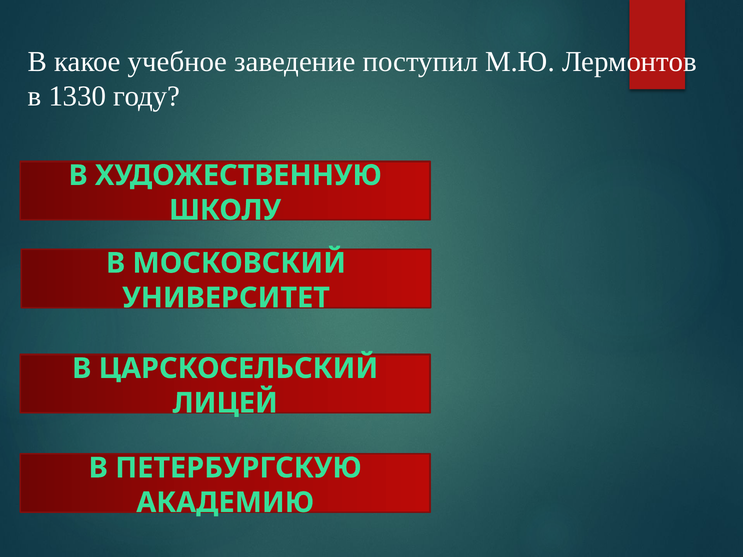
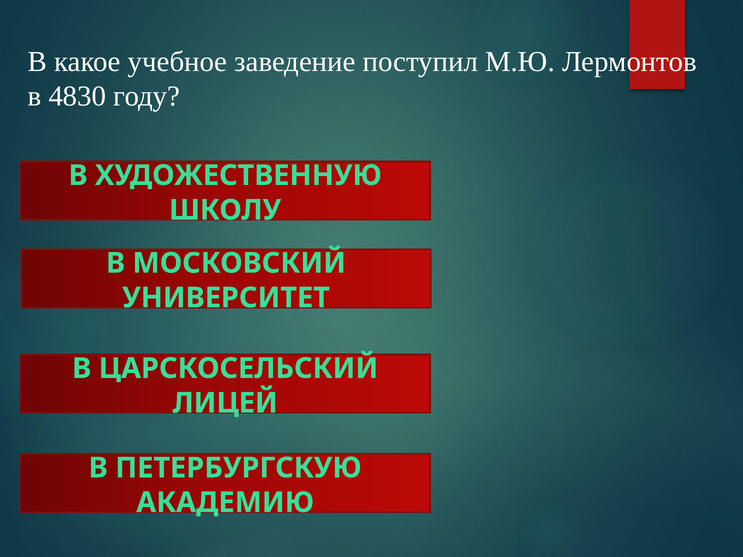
1330: 1330 -> 4830 (77, 96)
